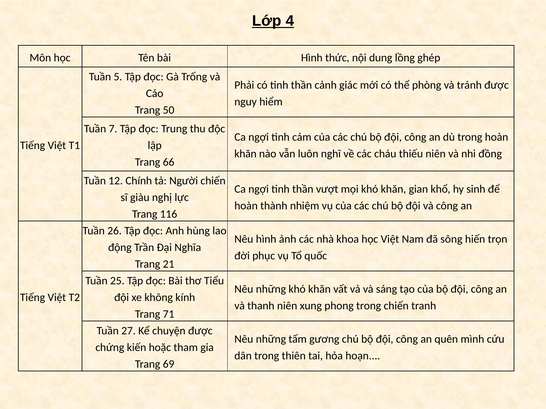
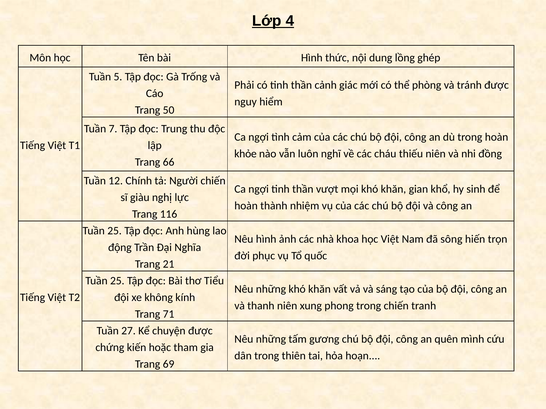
khăn: khăn -> khỏe (245, 154)
26: 26 -> 25 (115, 231)
